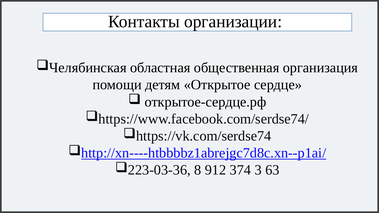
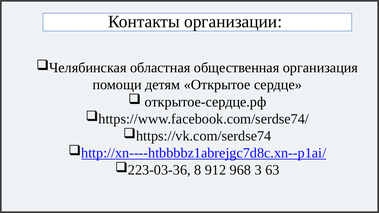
374: 374 -> 968 (240, 170)
